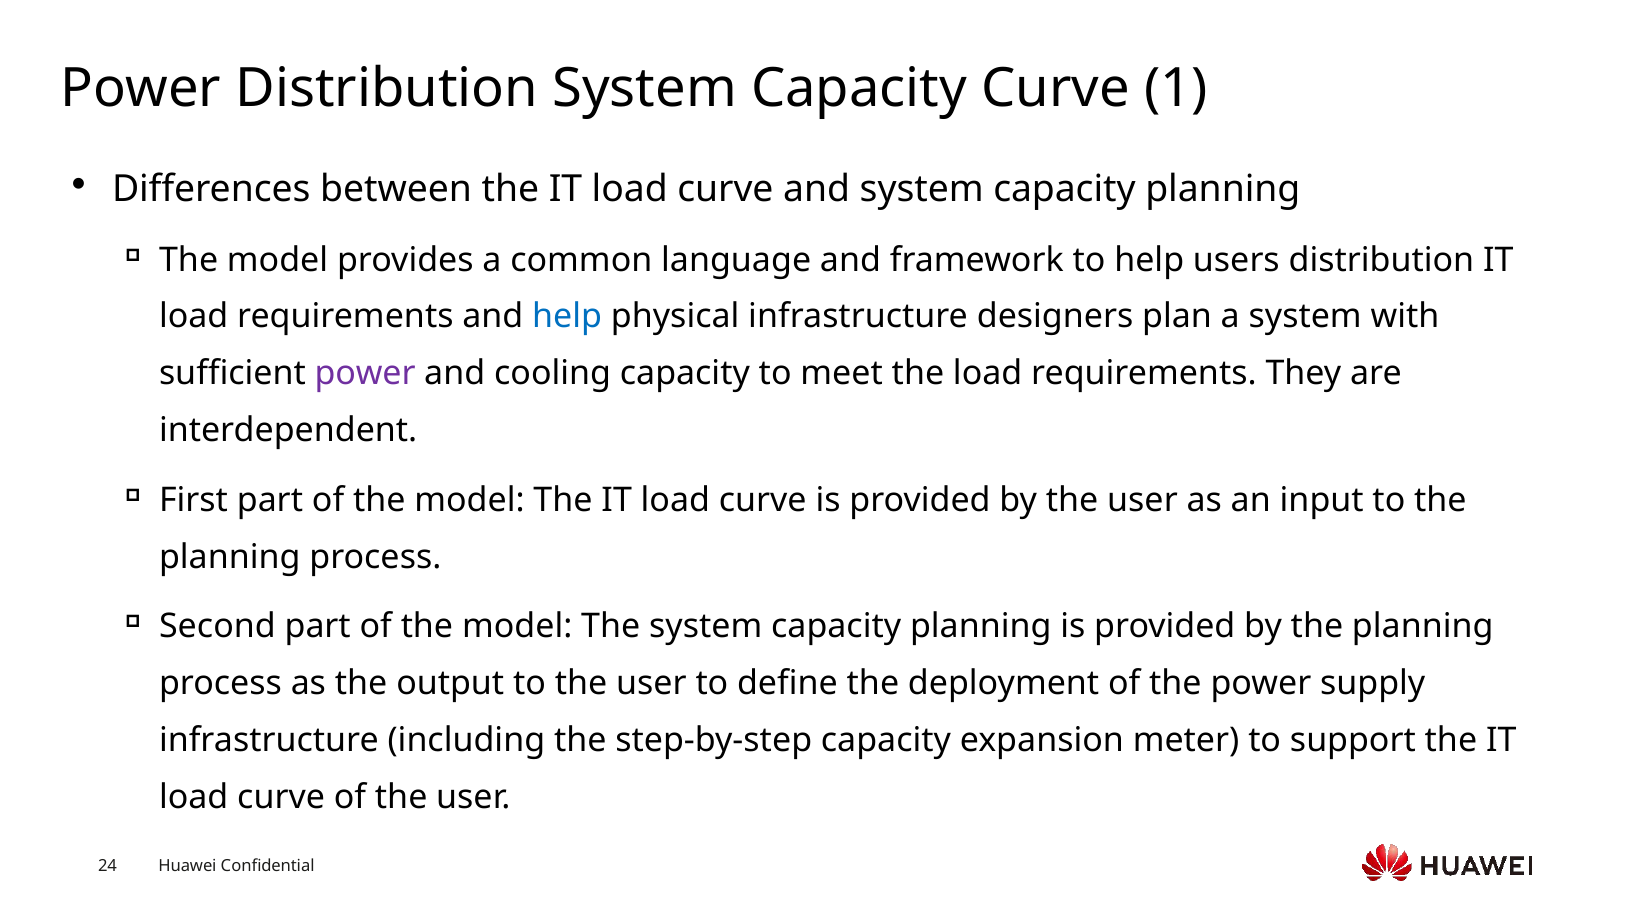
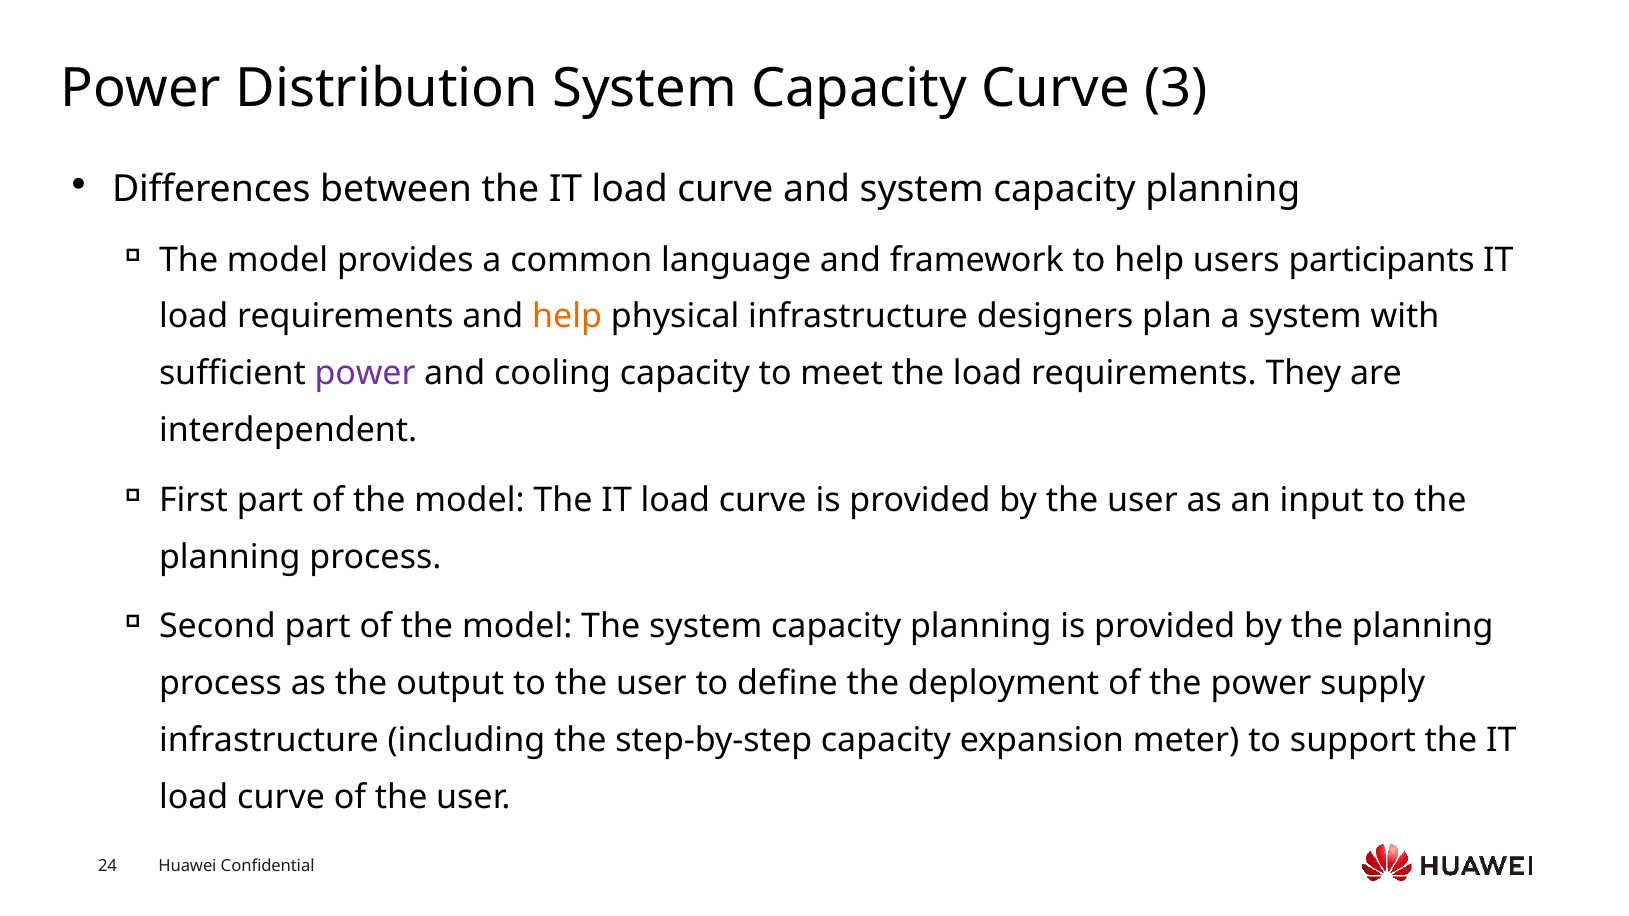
1: 1 -> 3 (1176, 89)
users distribution: distribution -> participants (1382, 260)
help colour: blue -> orange (567, 317)
